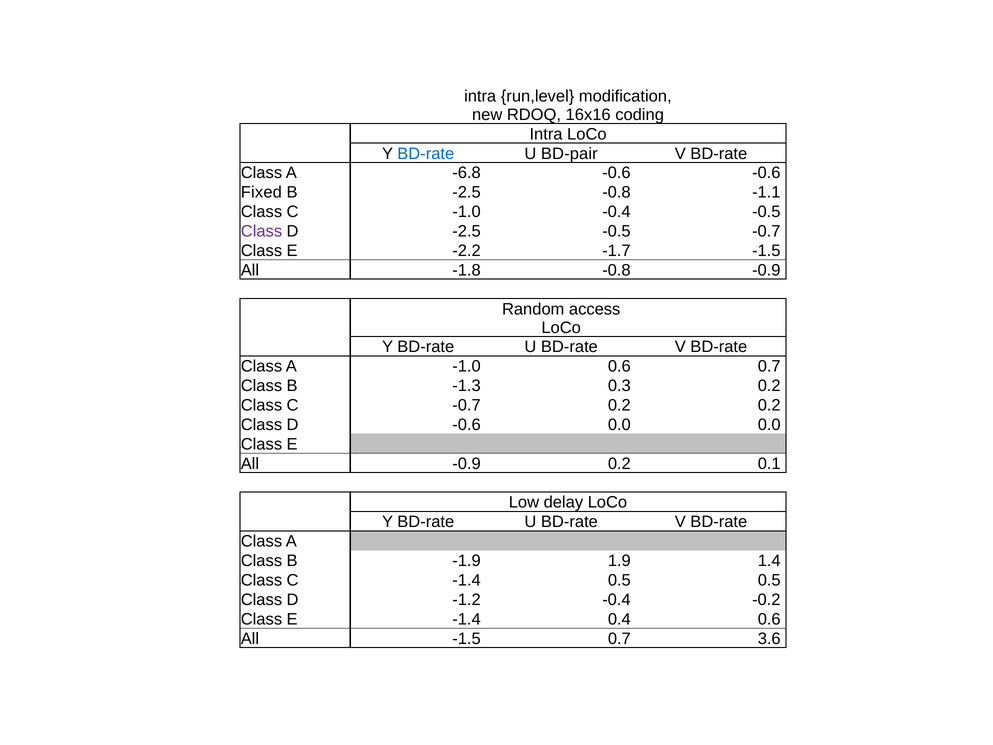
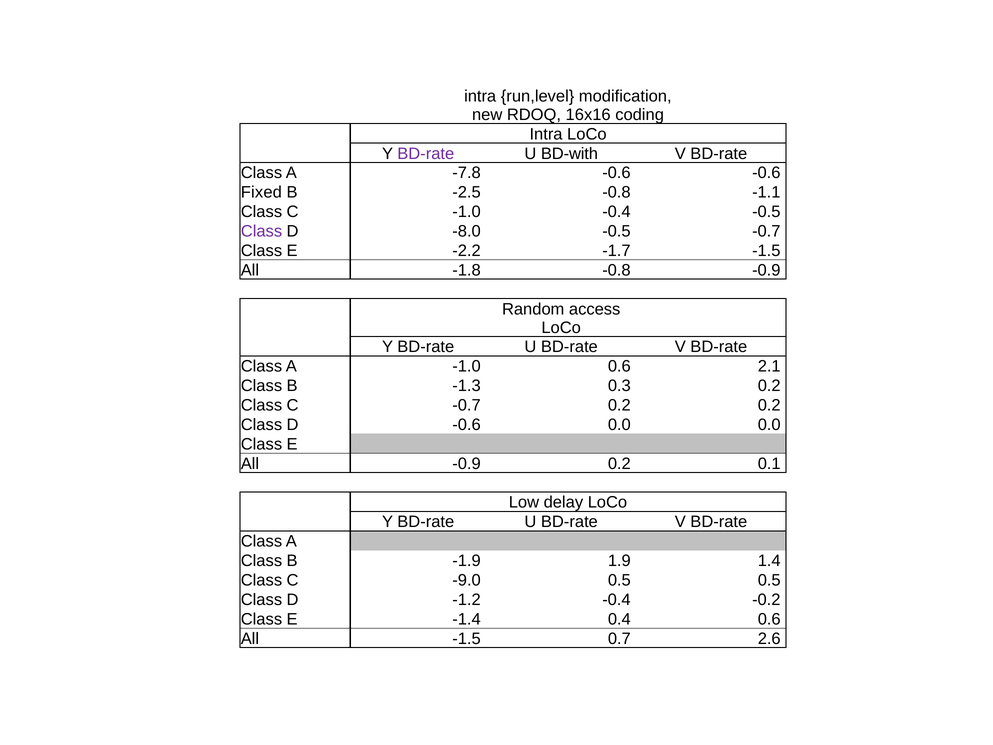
BD-rate colour: blue -> purple (426, 154)
BD-pair: BD-pair -> BD-with (569, 154)
-6.8: -6.8 -> -7.8 (467, 173)
D -2.5: -2.5 -> -8.0 (467, 231)
0.6 0.7: 0.7 -> 2.1 (769, 366)
C -1.4: -1.4 -> -9.0 (467, 580)
3.6: 3.6 -> 2.6 (769, 638)
